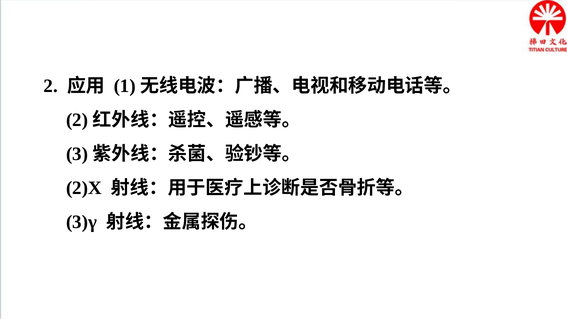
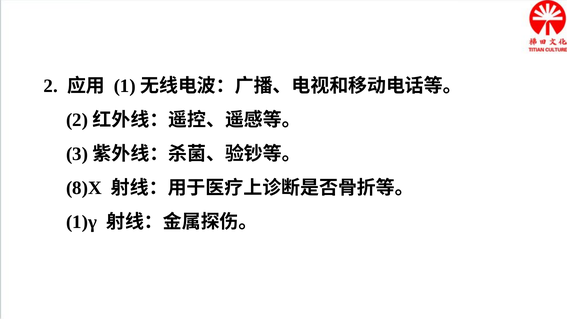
2)X: 2)X -> 8)X (84, 188)
3)γ: 3)γ -> 1)γ (81, 222)
